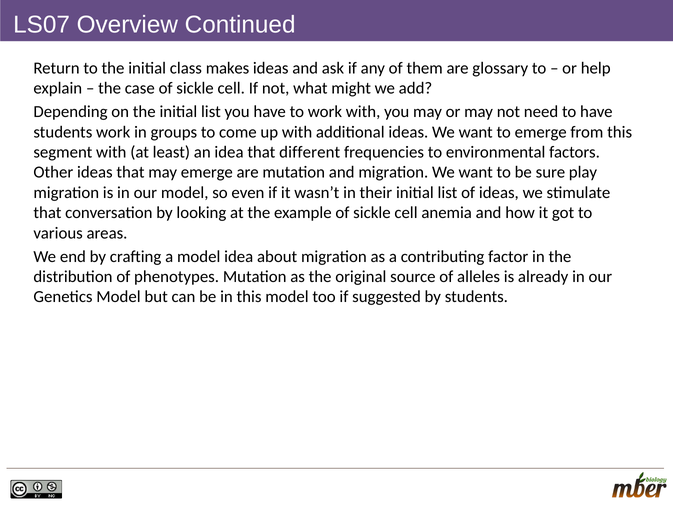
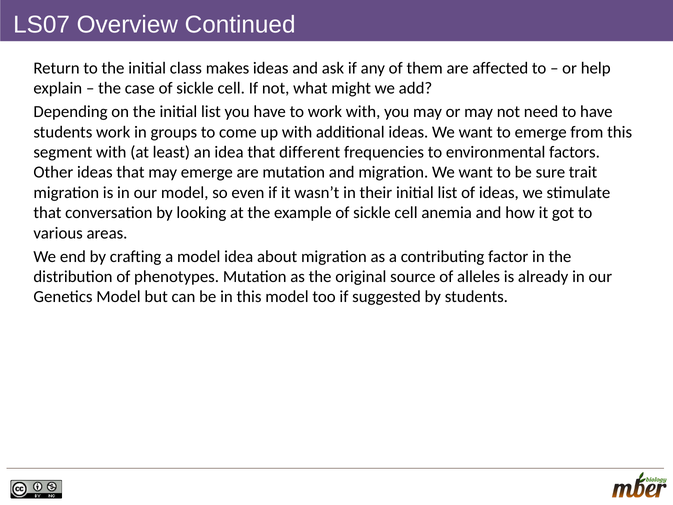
glossary: glossary -> affected (500, 68)
play: play -> trait (583, 172)
